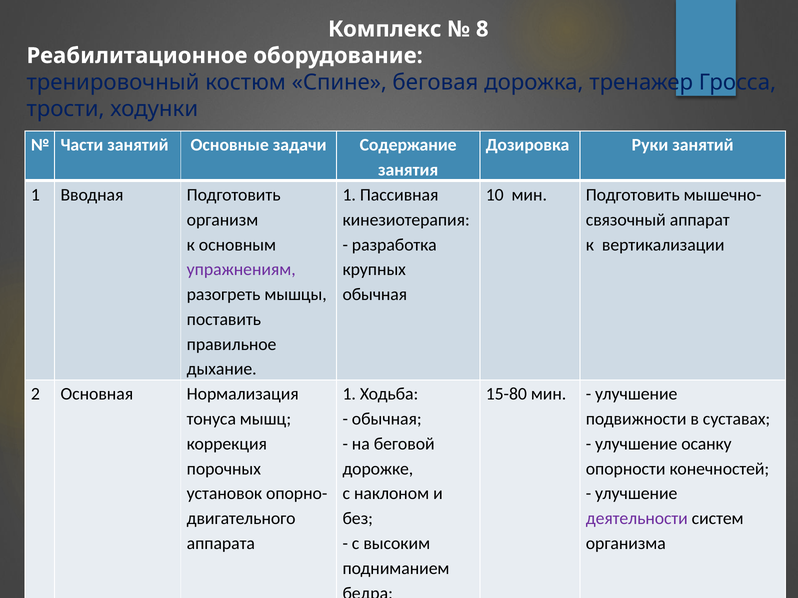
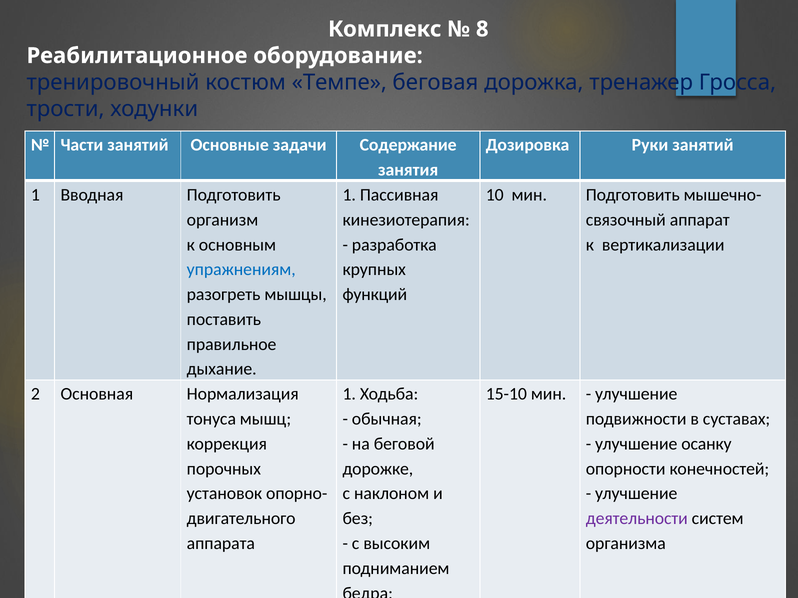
Спине: Спине -> Темпе (339, 82)
упражнениям colour: purple -> blue (241, 270)
обычная: обычная -> функций (375, 295)
15-80: 15-80 -> 15-10 (506, 394)
